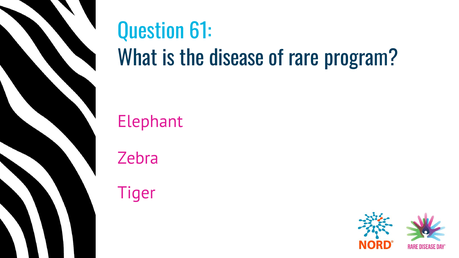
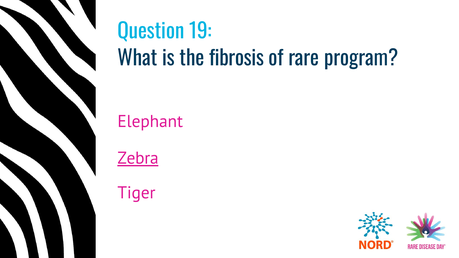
61: 61 -> 19 (200, 32)
disease: disease -> fibrosis (237, 59)
Zebra underline: none -> present (138, 158)
